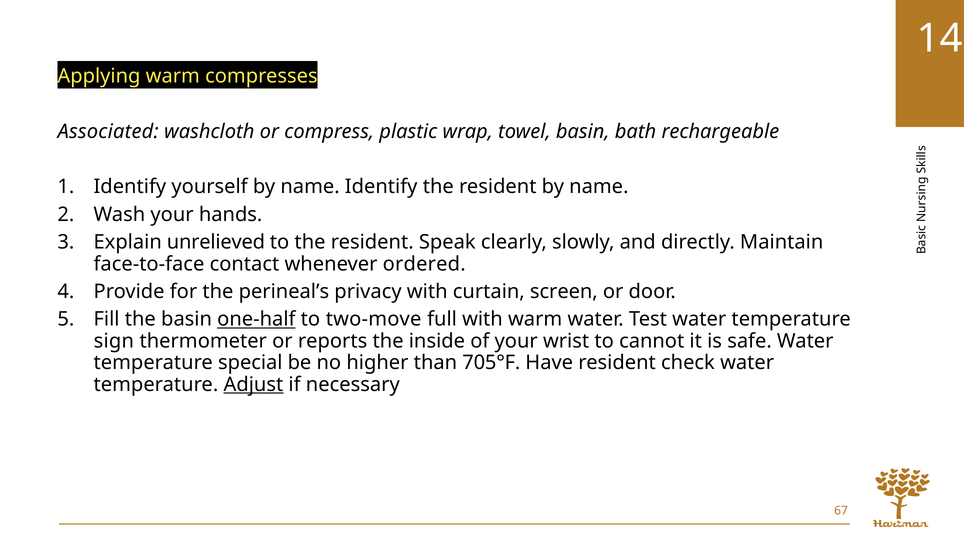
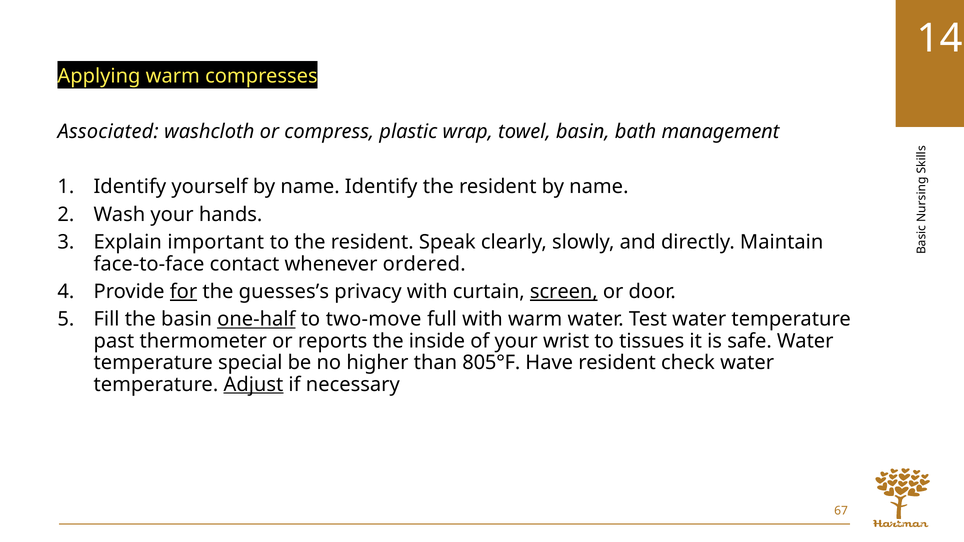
rechargeable: rechargeable -> management (720, 131)
unrelieved: unrelieved -> important (216, 242)
for underline: none -> present (183, 292)
perineal’s: perineal’s -> guesses’s (284, 292)
screen underline: none -> present (564, 292)
sign: sign -> past (114, 341)
cannot: cannot -> tissues (652, 341)
705°F: 705°F -> 805°F (491, 363)
